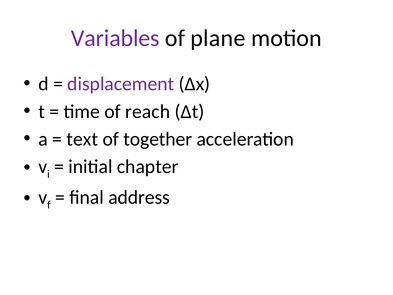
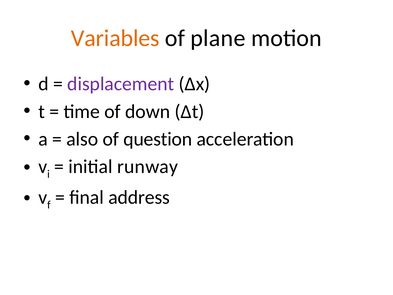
Variables colour: purple -> orange (115, 38)
reach: reach -> down (148, 111)
text: text -> also (82, 139)
together: together -> question (158, 139)
chapter: chapter -> runway (148, 166)
